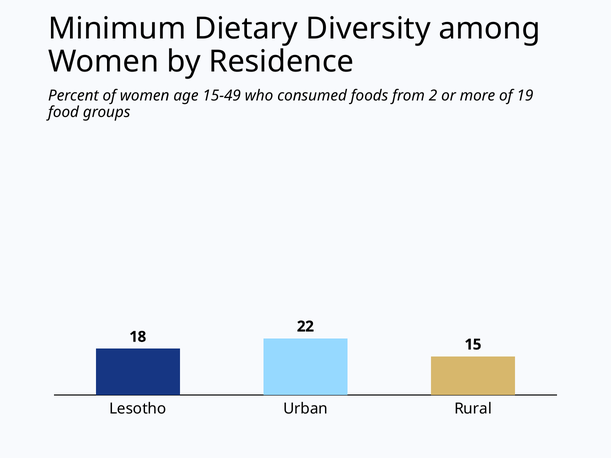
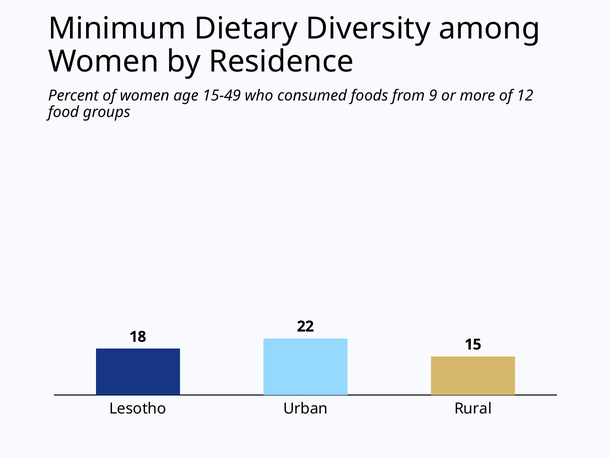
2: 2 -> 9 (433, 96)
19: 19 -> 12 (525, 96)
